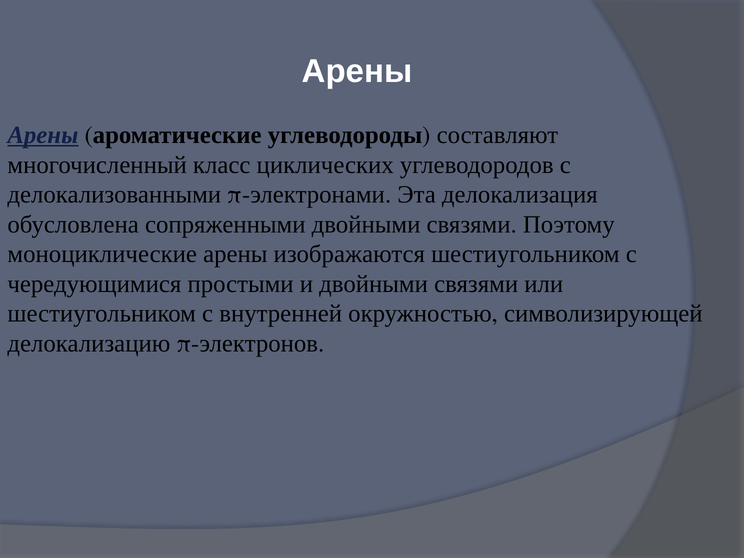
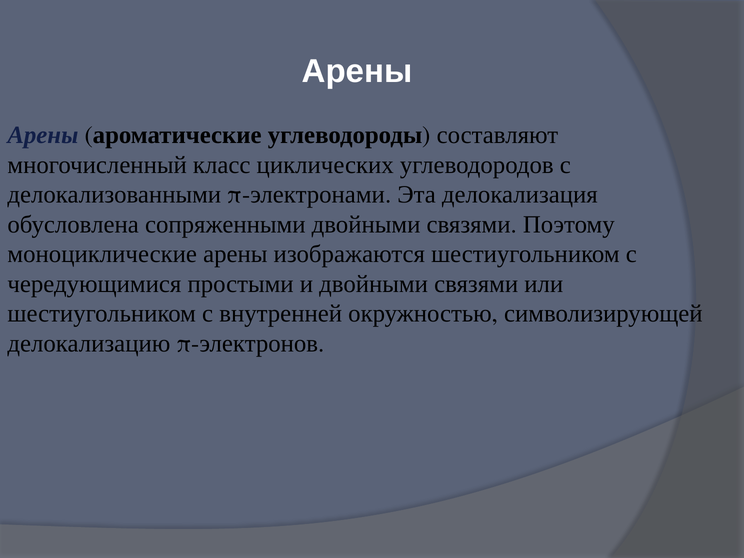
Арены underline: present -> none (43, 135)
